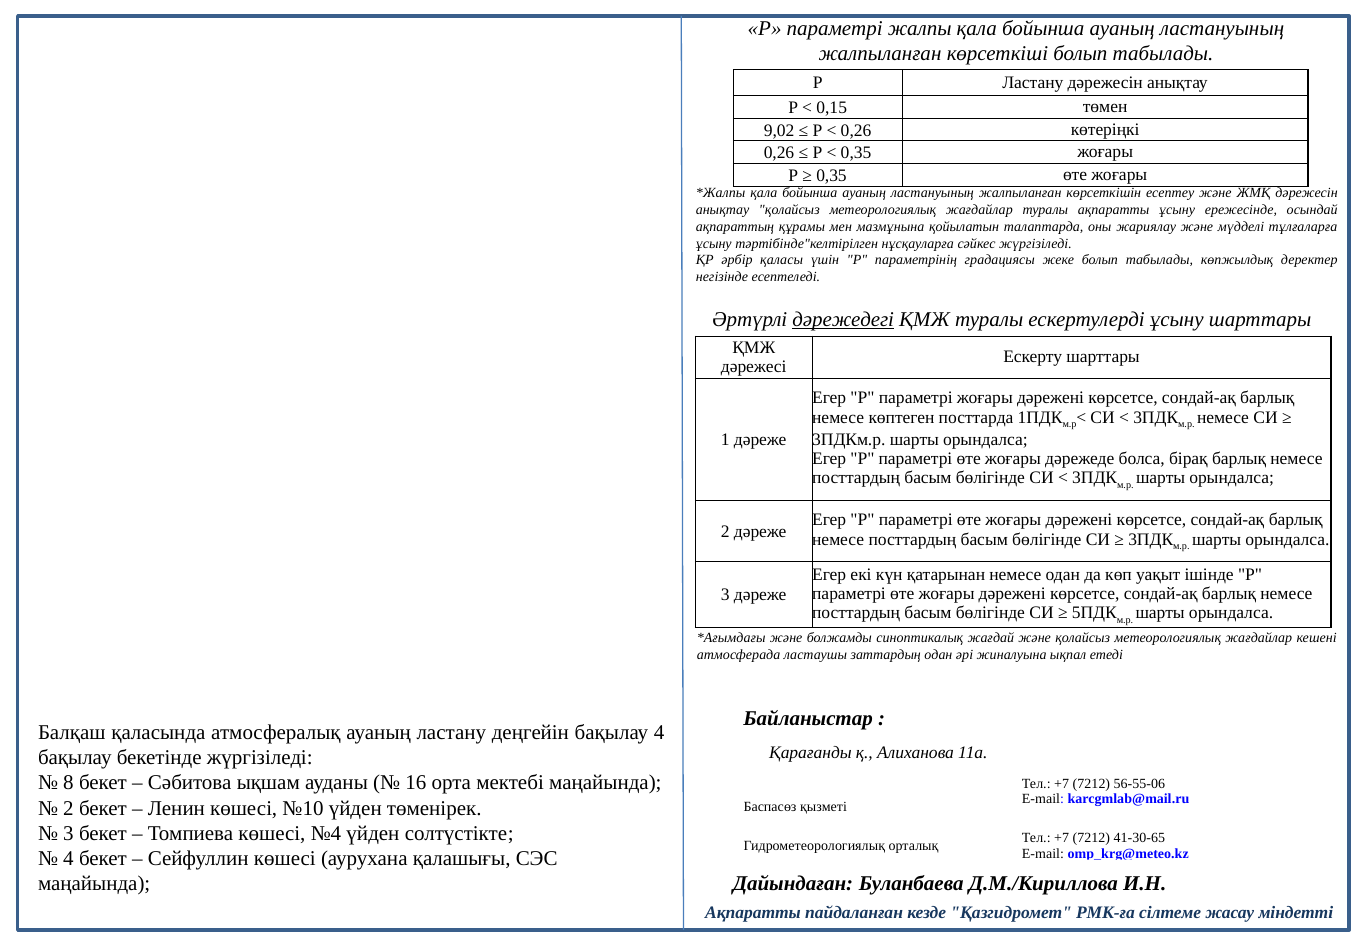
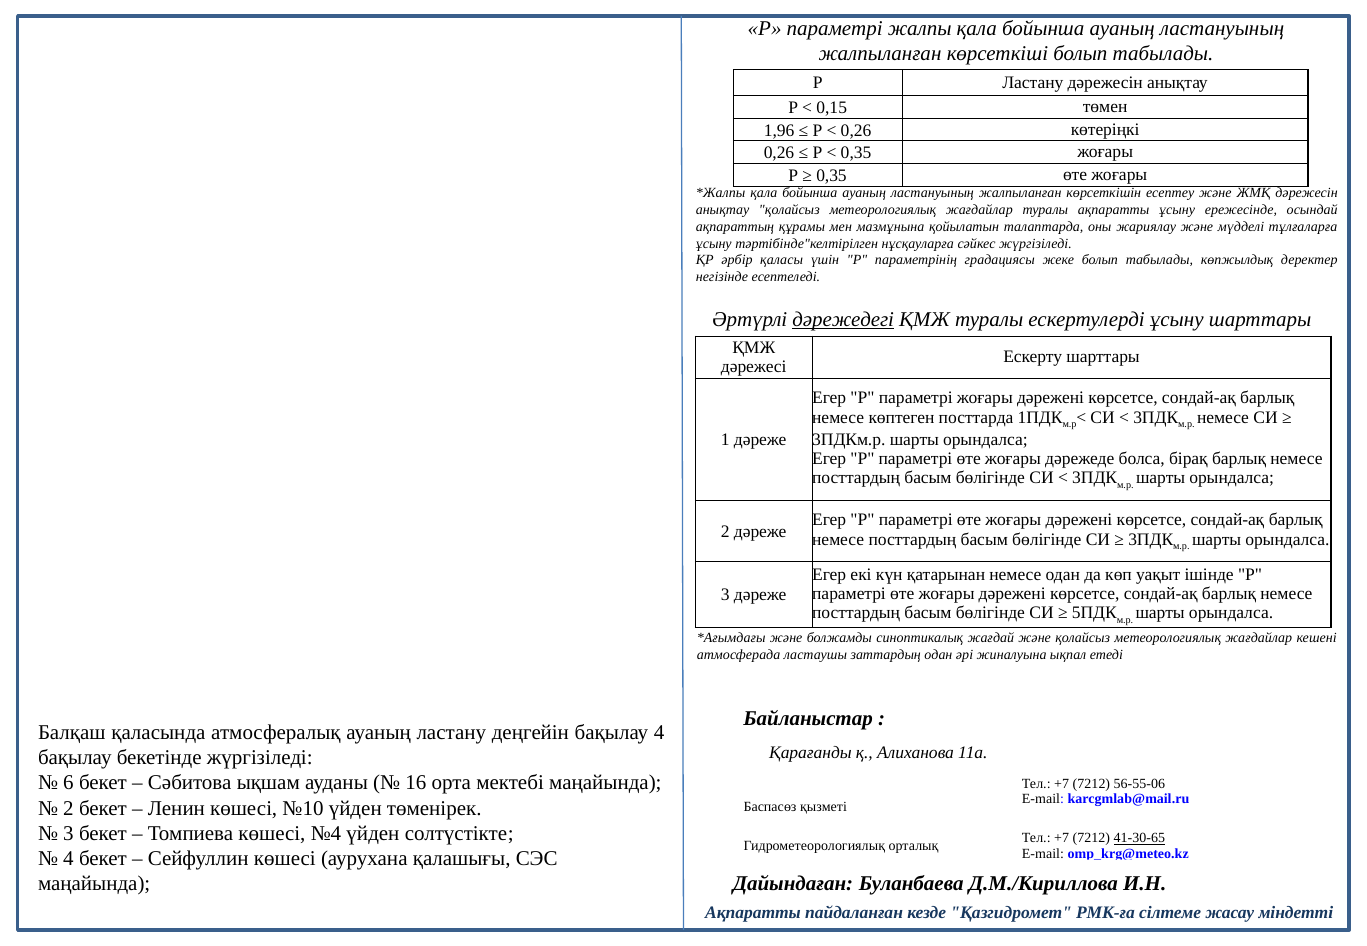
9,02: 9,02 -> 1,96 (779, 130)
8: 8 -> 6 (68, 783)
41-30-65 underline: none -> present (1139, 838)
